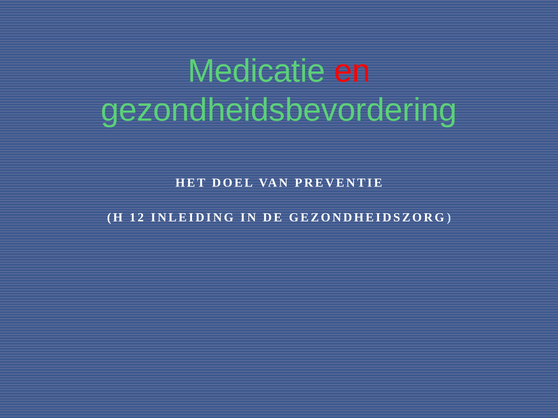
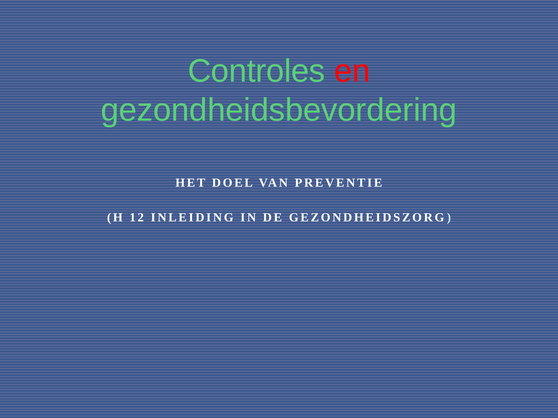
Medicatie: Medicatie -> Controles (256, 71)
